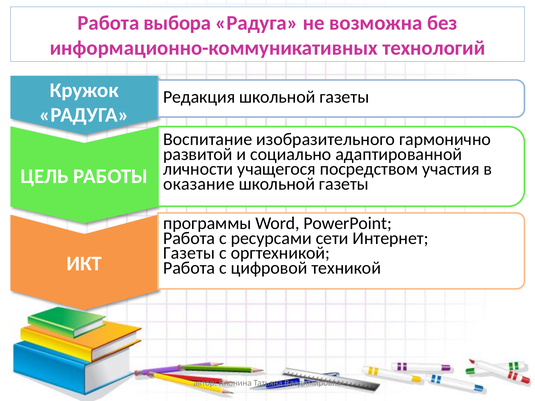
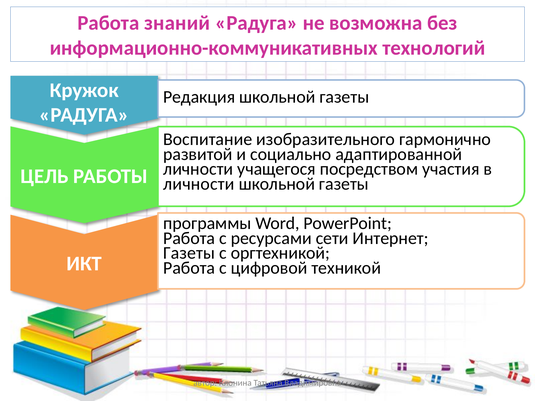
выбора: выбора -> знаний (177, 23)
оказание: оказание -> личности (199, 184)
